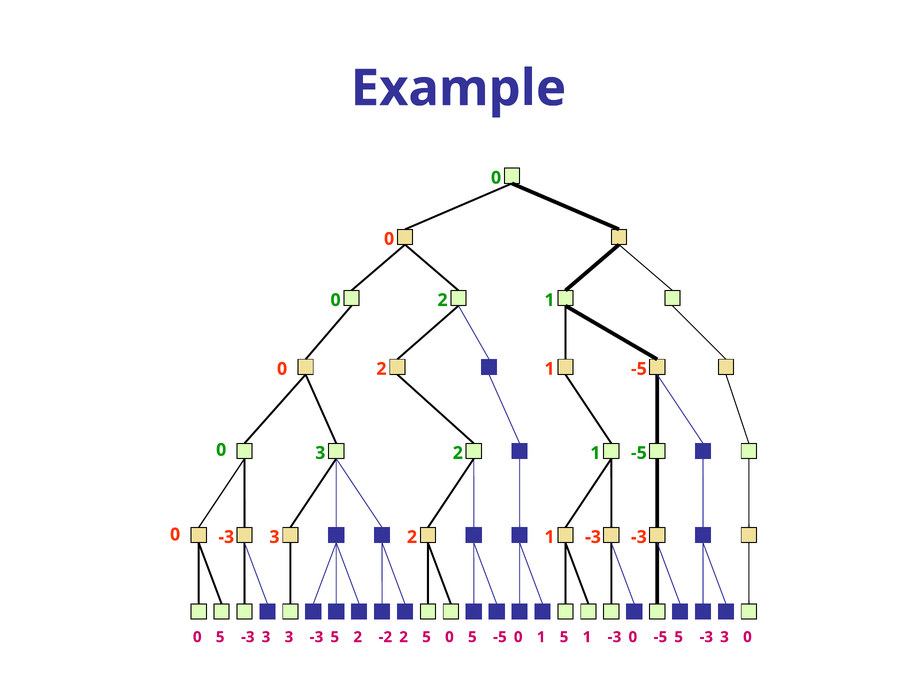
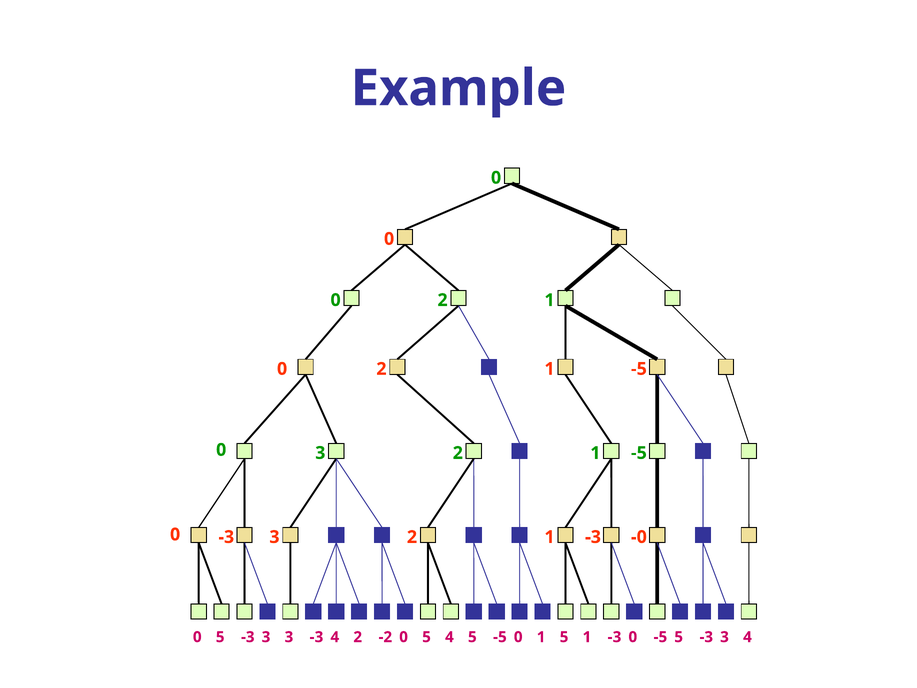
-3: -3 -> -0 (639, 537)
5: 5 -> 4 (335, 637)
-2 2: 2 -> 0 (404, 637)
5 -3 0: 0 -> 4 (449, 637)
5 3 0: 0 -> 4 (747, 637)
